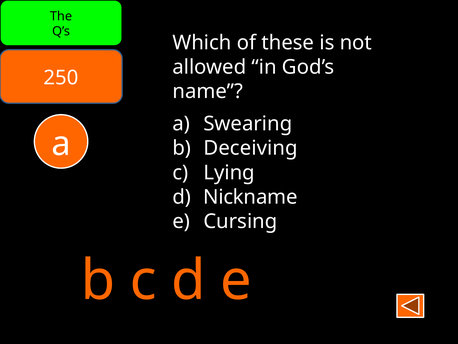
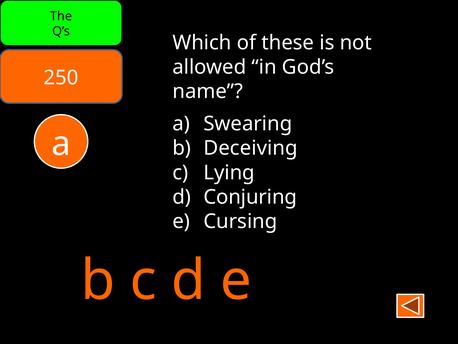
Nickname: Nickname -> Conjuring (250, 197)
